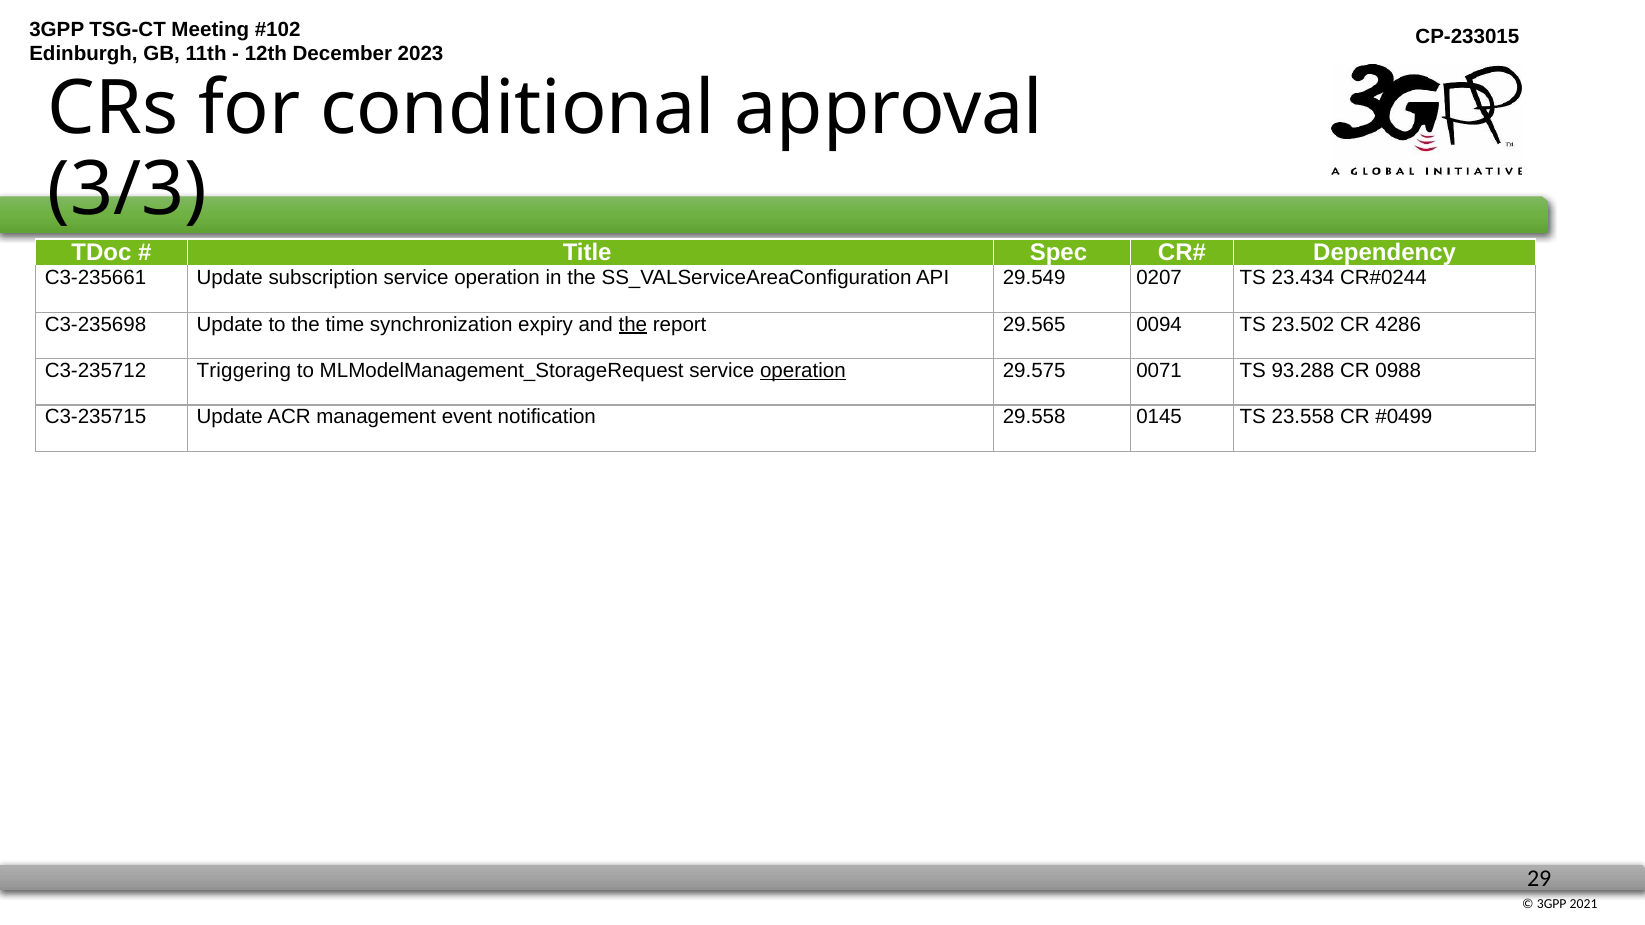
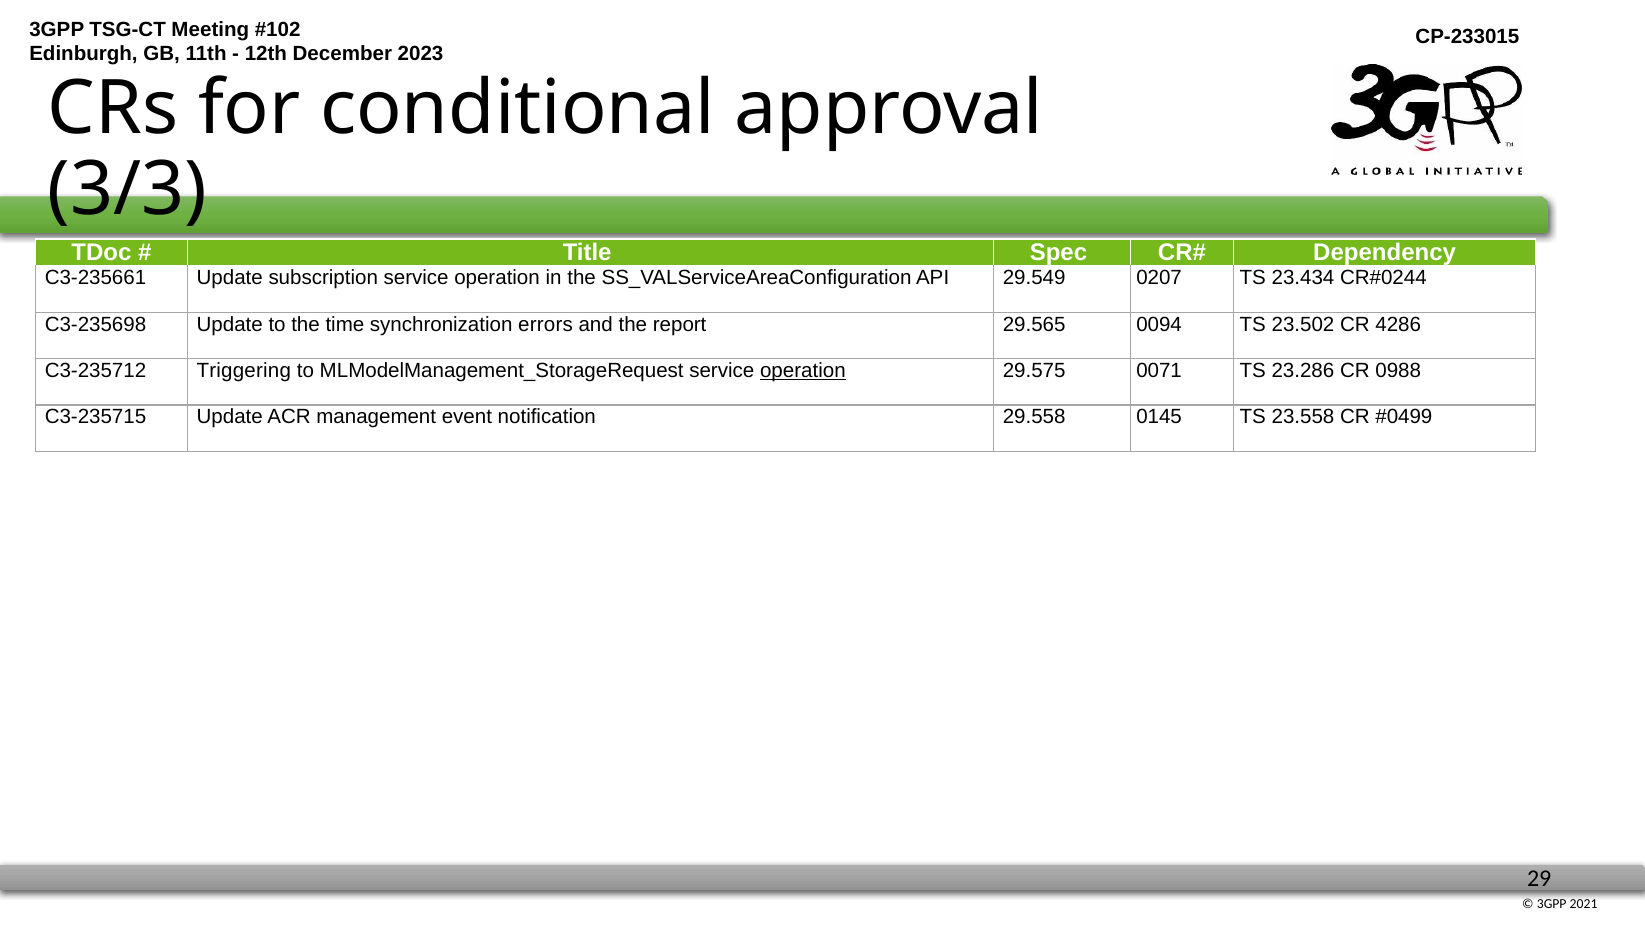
expiry: expiry -> errors (546, 324)
the underline: present -> none (633, 324)
93.288: 93.288 -> 23.286 (1303, 371)
